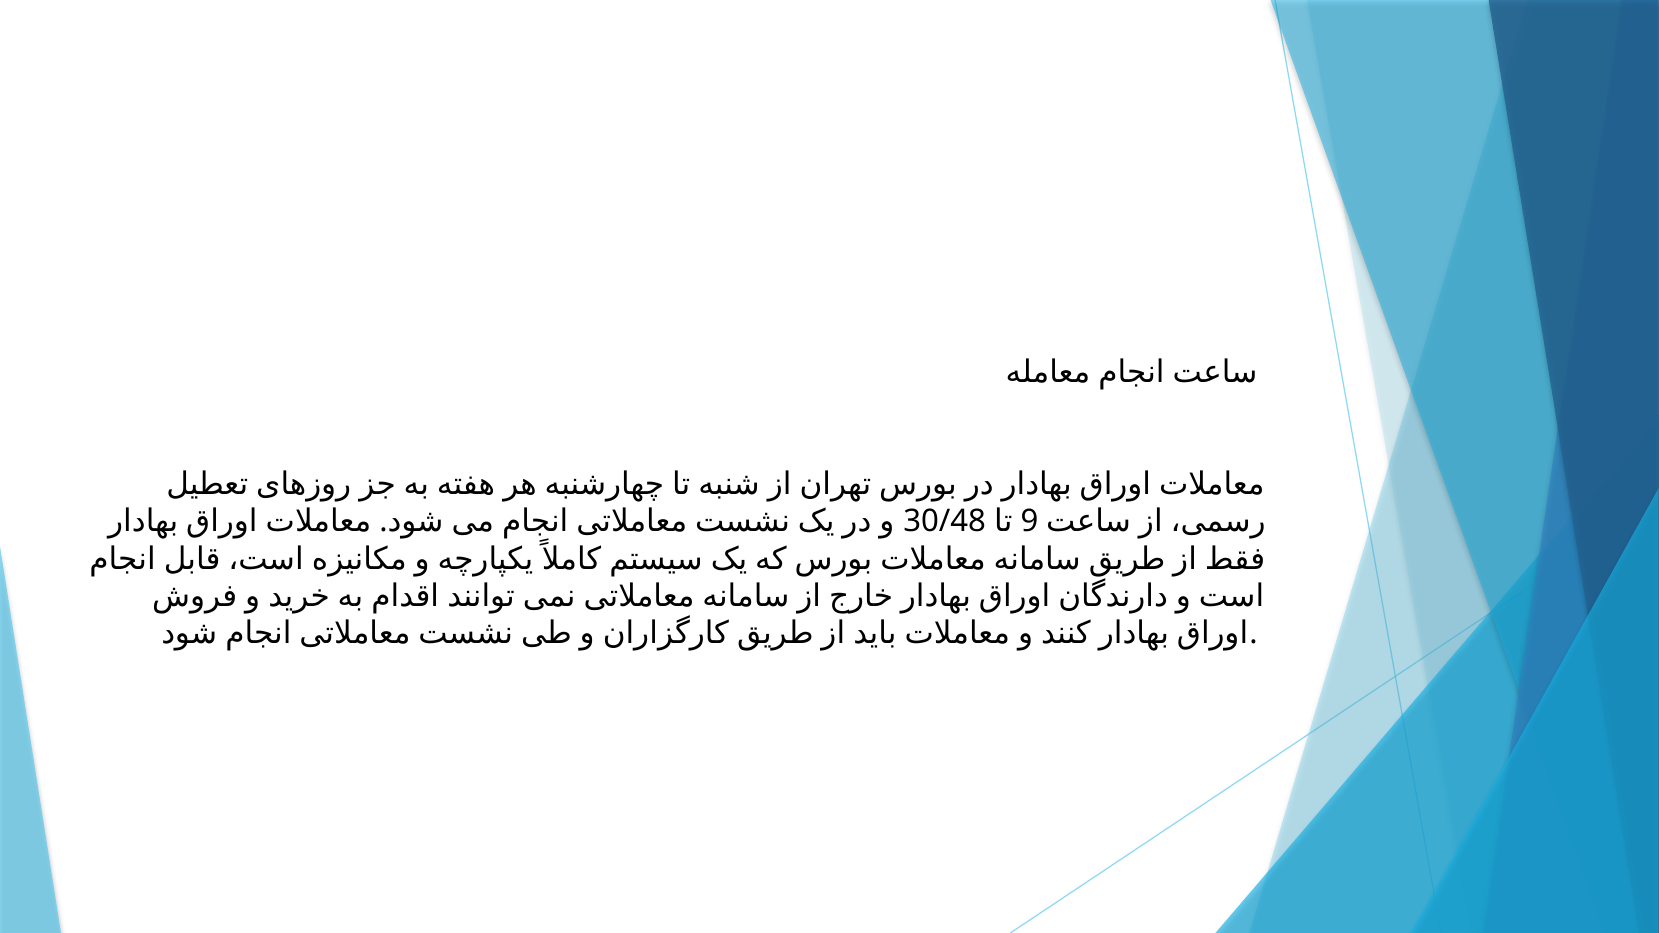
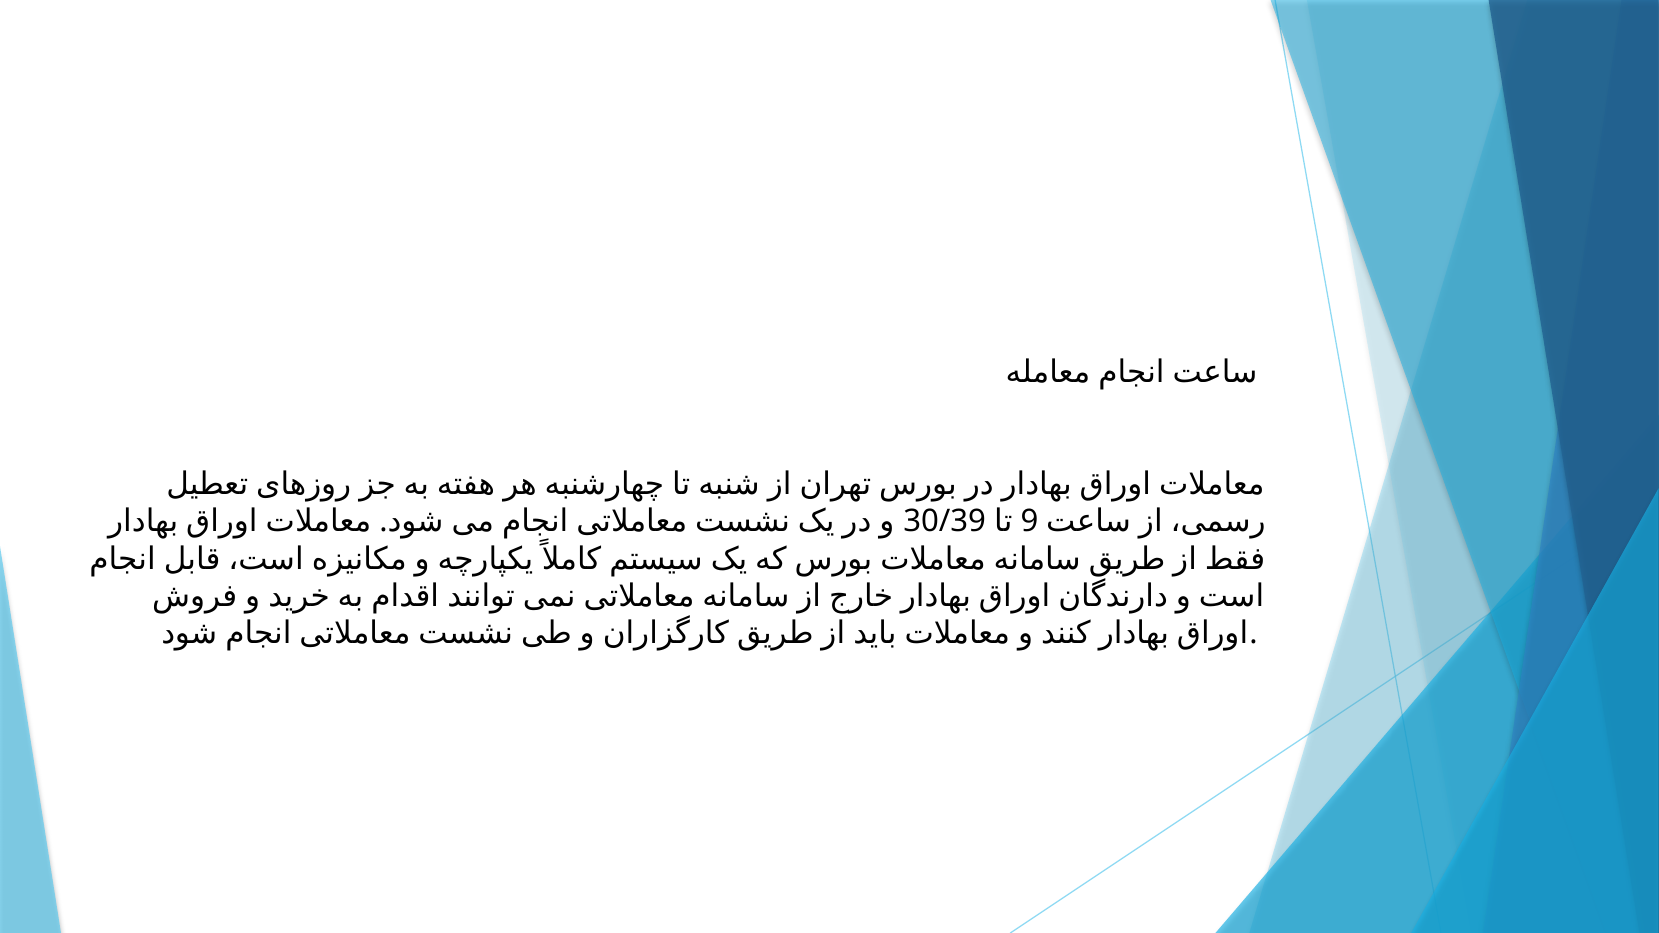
30/48: 30/48 -> 30/39 (945, 522)
